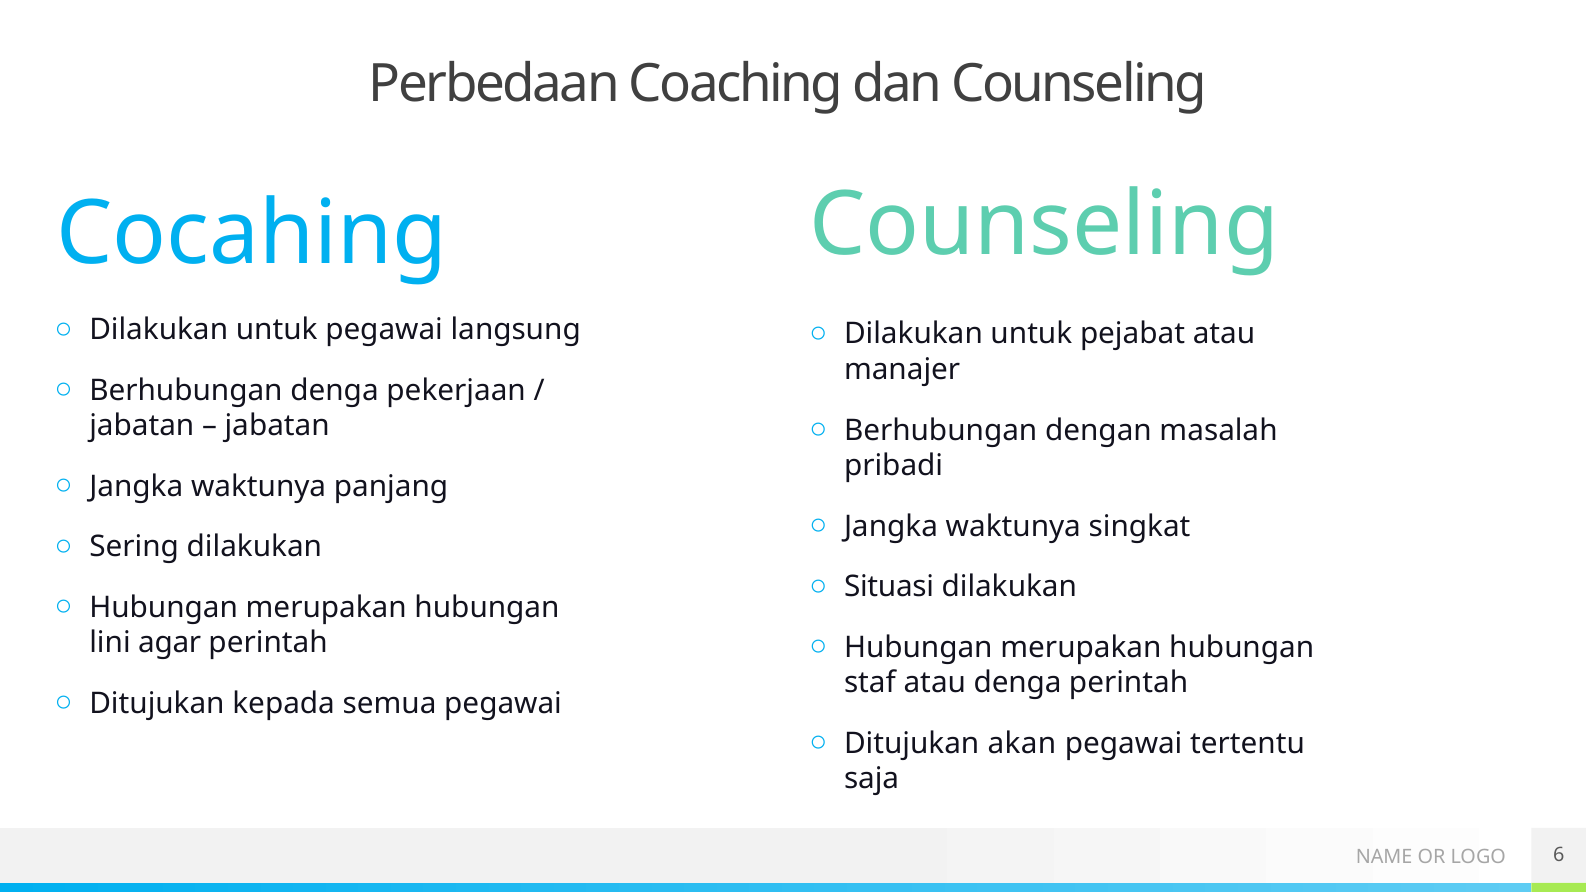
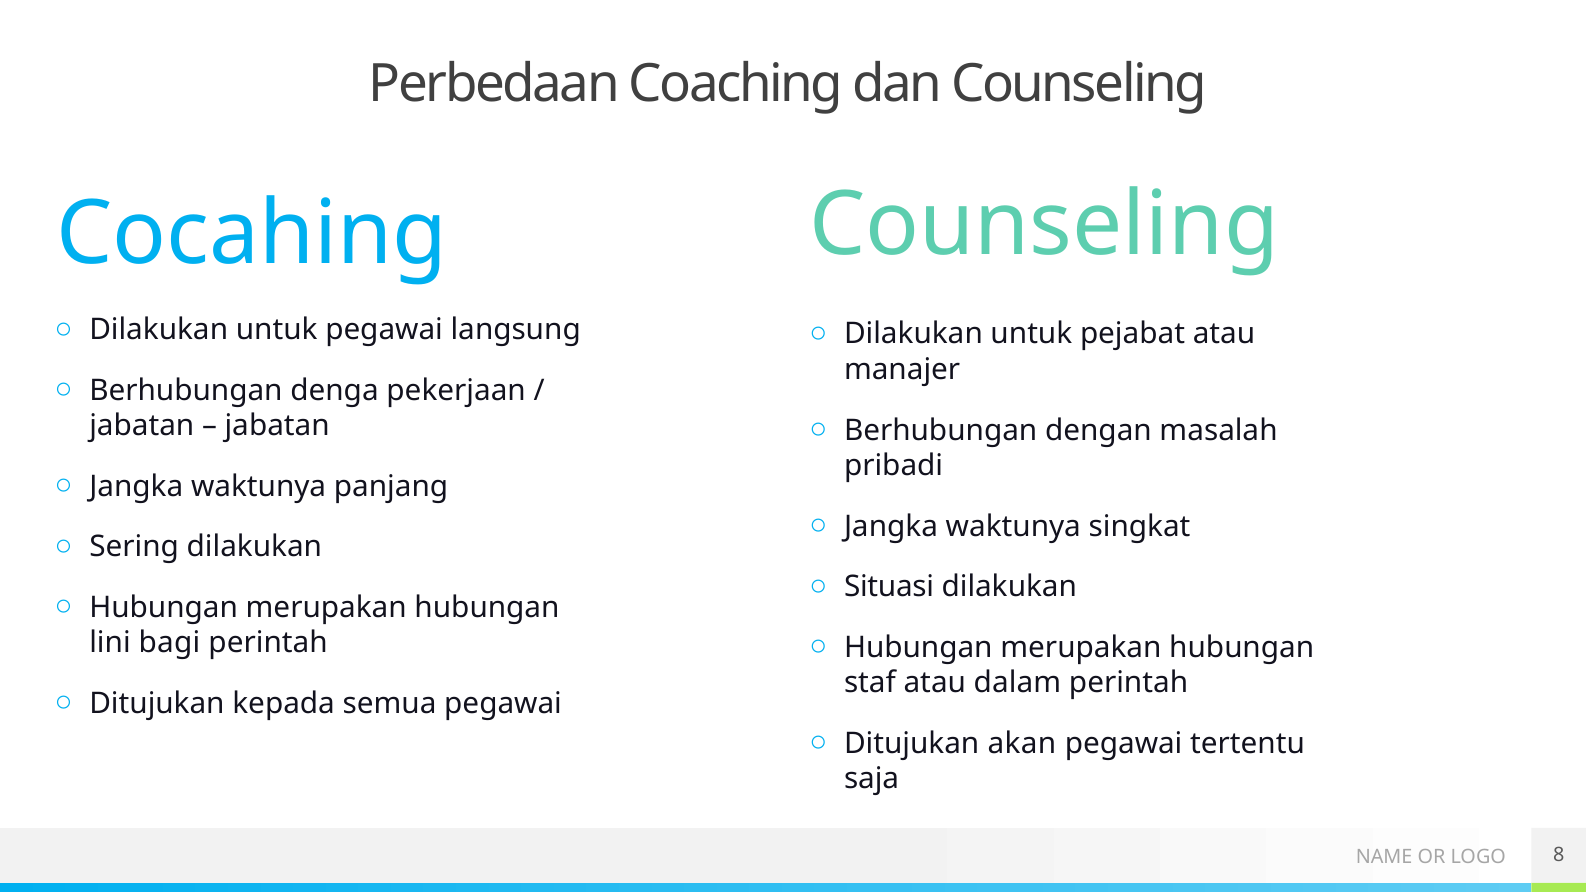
agar: agar -> bagi (169, 643)
atau denga: denga -> dalam (1017, 683)
6: 6 -> 8 (1559, 855)
